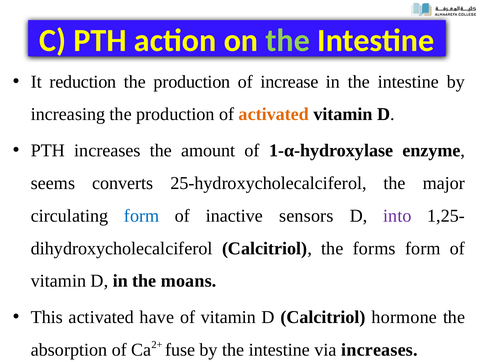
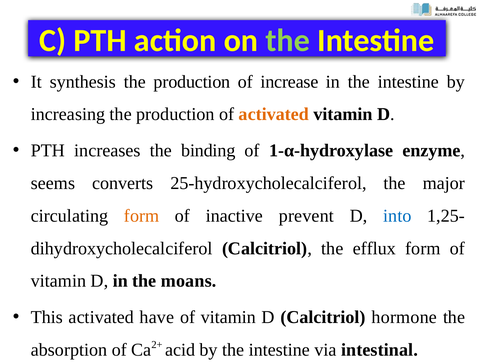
reduction: reduction -> synthesis (83, 82)
amount: amount -> binding (208, 150)
form colour: blue -> orange (142, 215)
sensors: sensors -> prevent (306, 215)
into colour: purple -> blue (397, 215)
forms: forms -> efflux (374, 248)
fuse: fuse -> acid (180, 349)
via increases: increases -> intestinal (380, 349)
